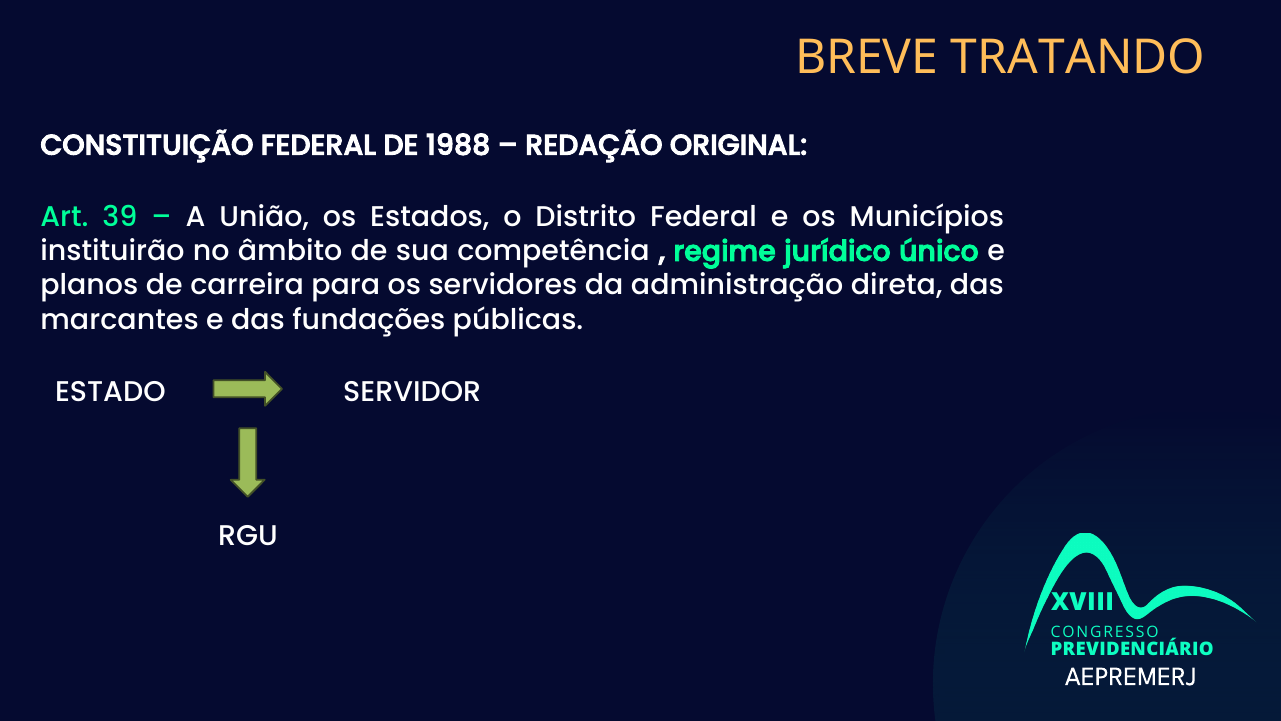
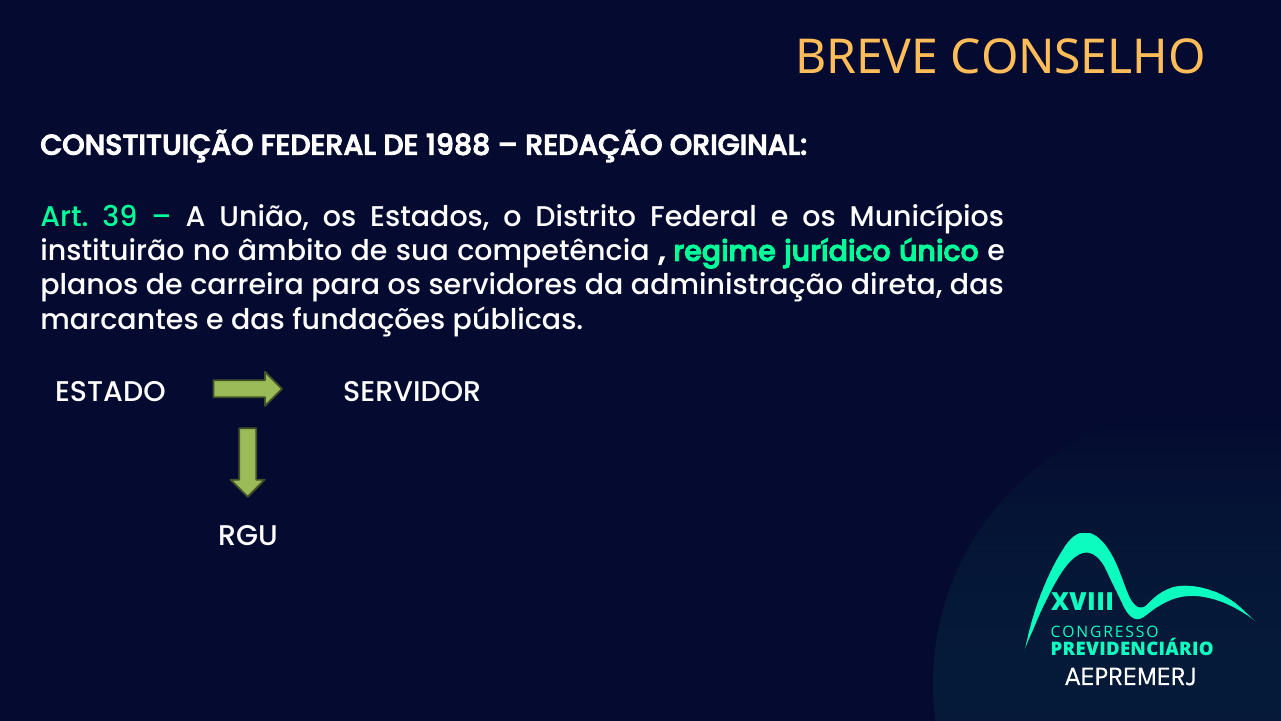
TRATANDO: TRATANDO -> CONSELHO (1078, 58)
